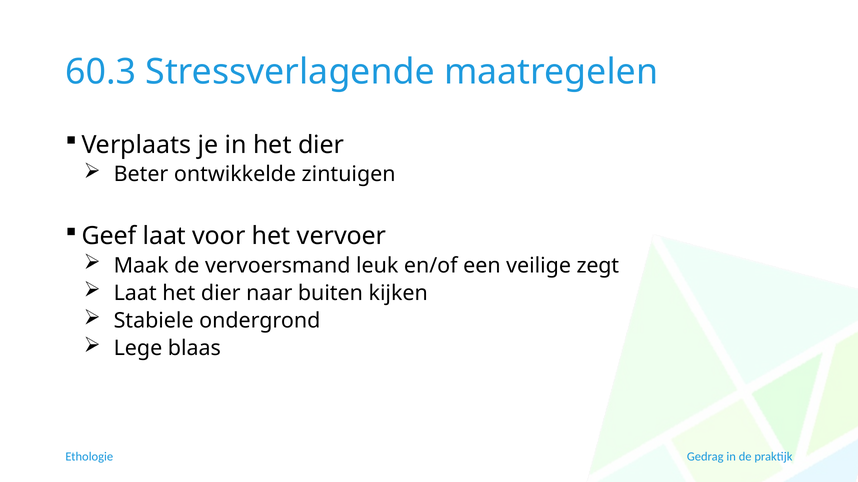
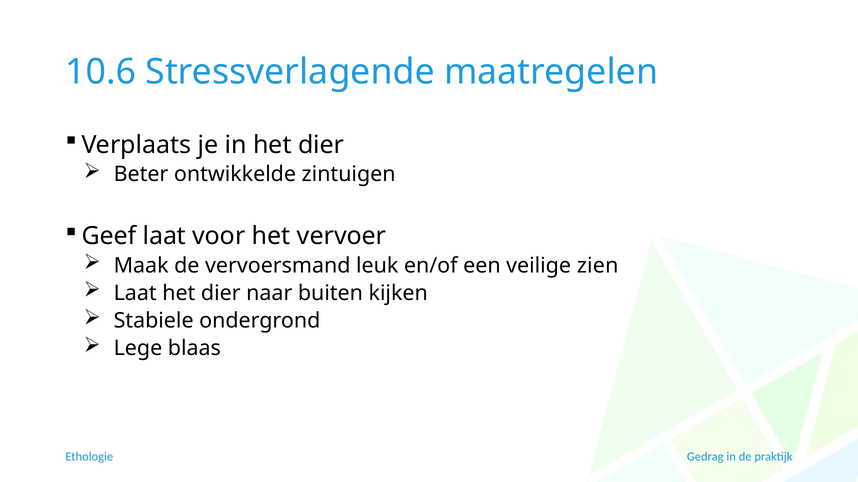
60.3: 60.3 -> 10.6 (101, 72)
zegt: zegt -> zien (598, 266)
